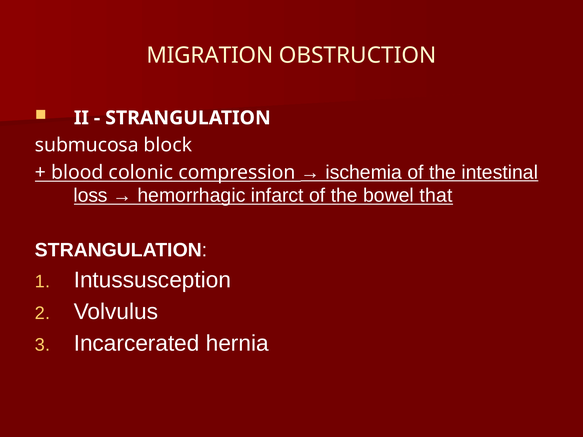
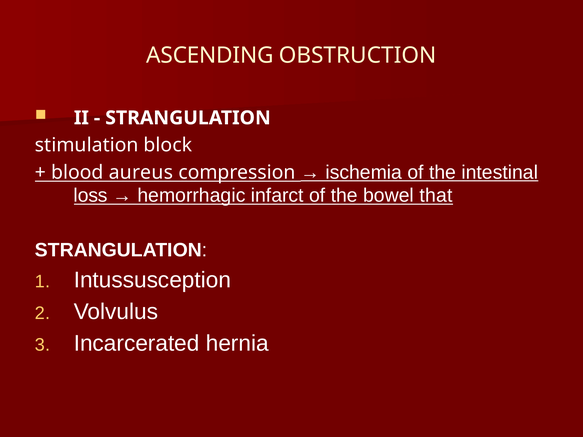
MIGRATION: MIGRATION -> ASCENDING (210, 56)
submucosa: submucosa -> stimulation (87, 145)
colonic: colonic -> aureus (141, 172)
